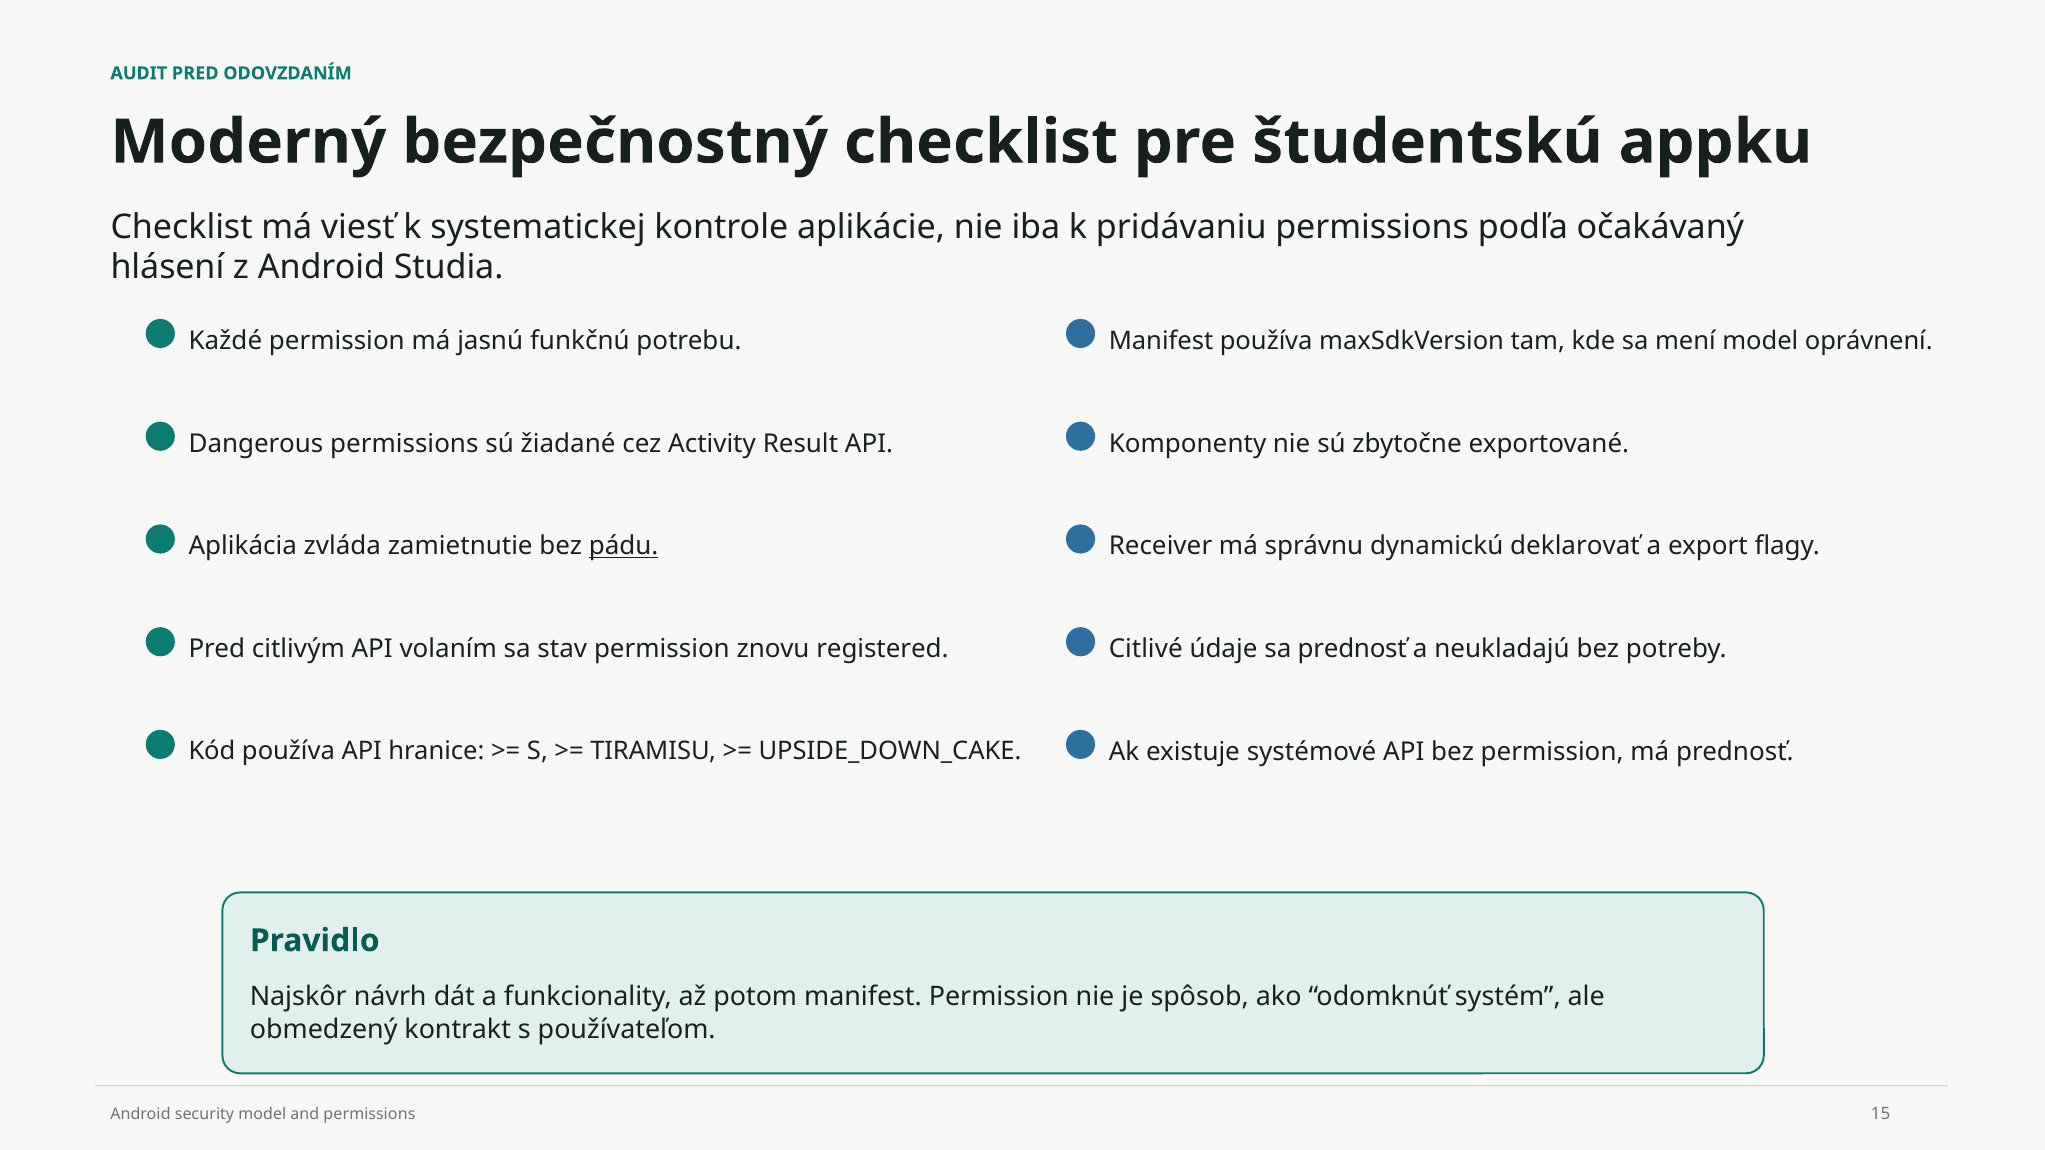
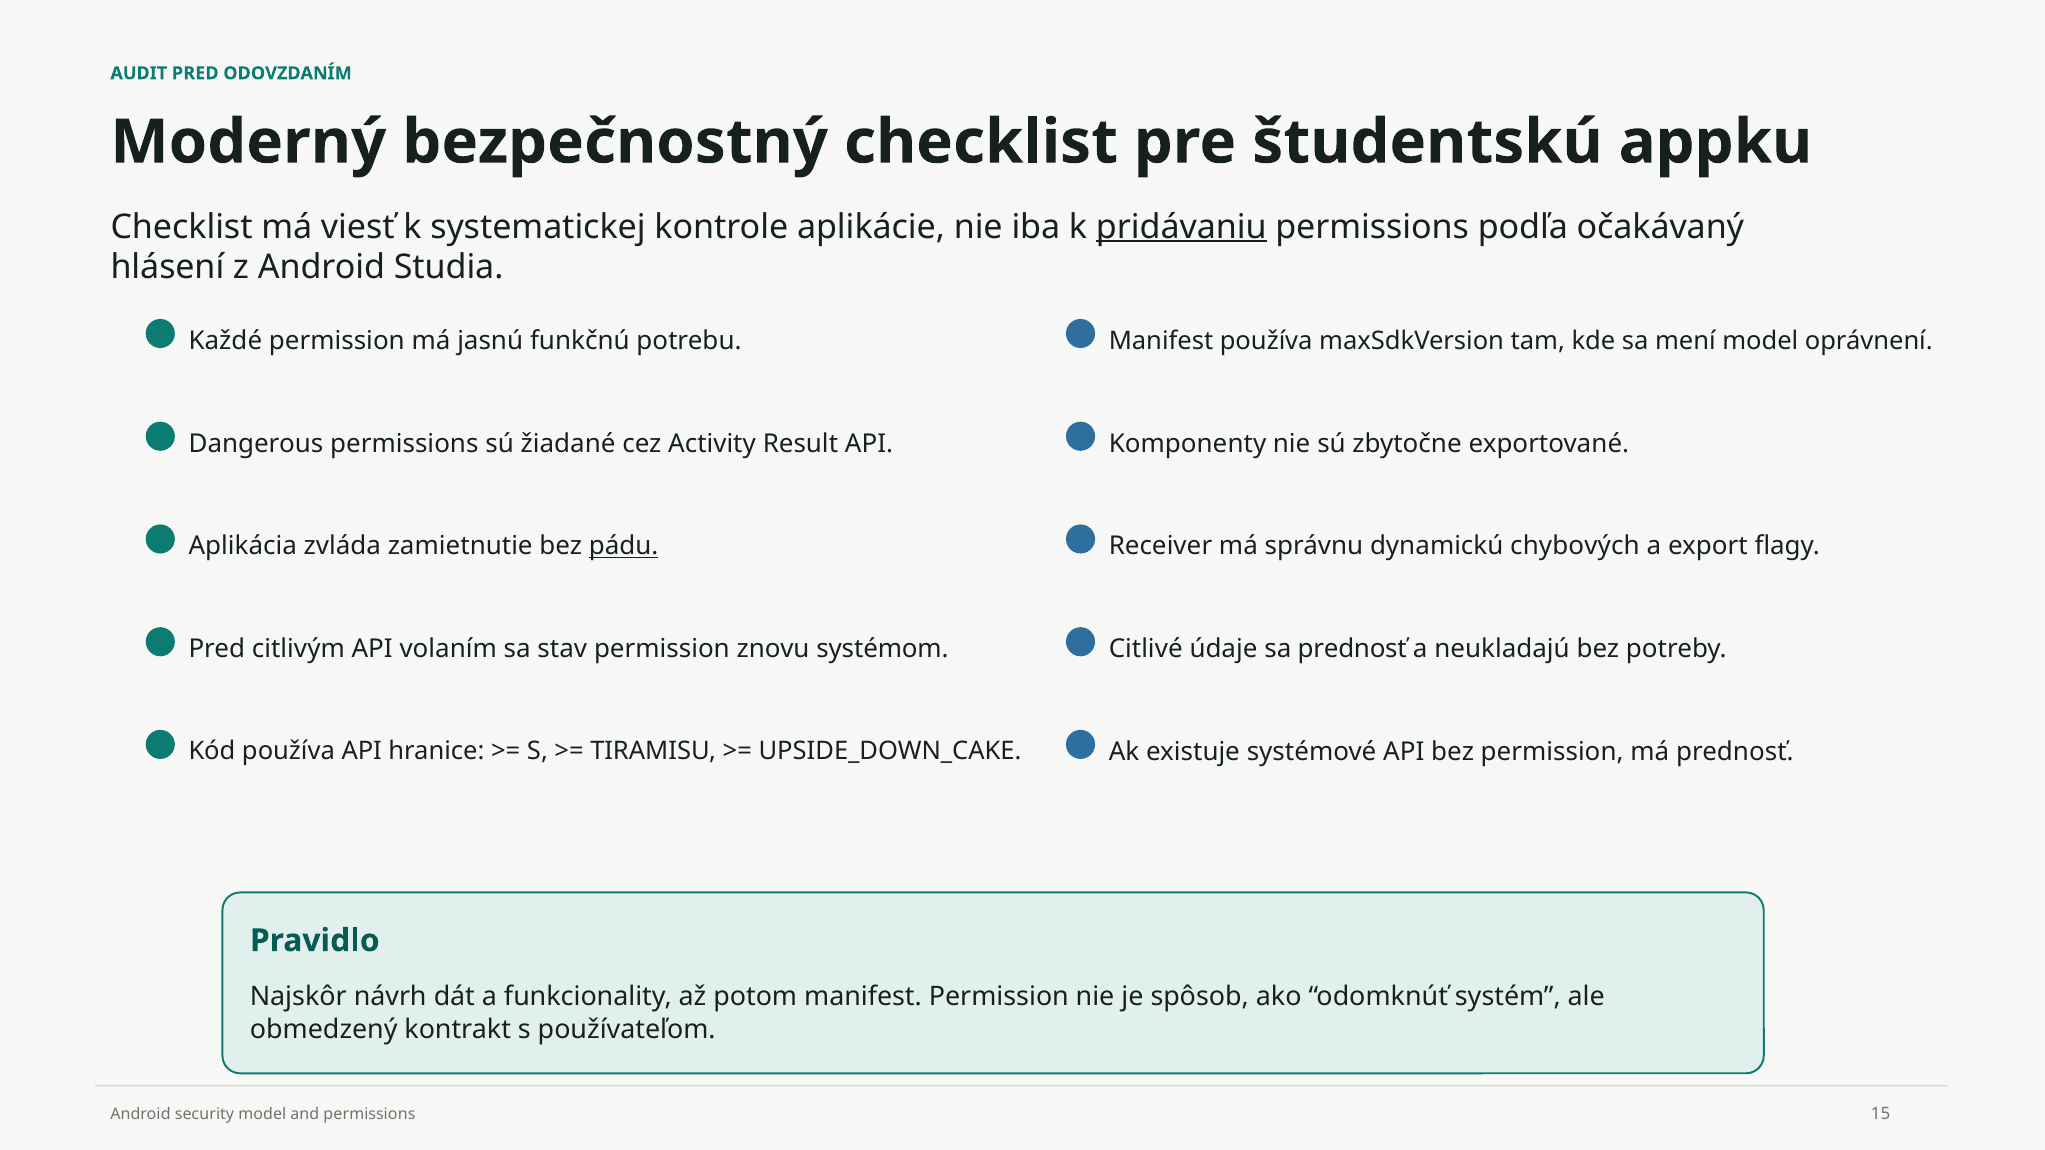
pridávaniu underline: none -> present (1181, 227)
deklarovať: deklarovať -> chybových (1575, 546)
registered: registered -> systémom (882, 649)
